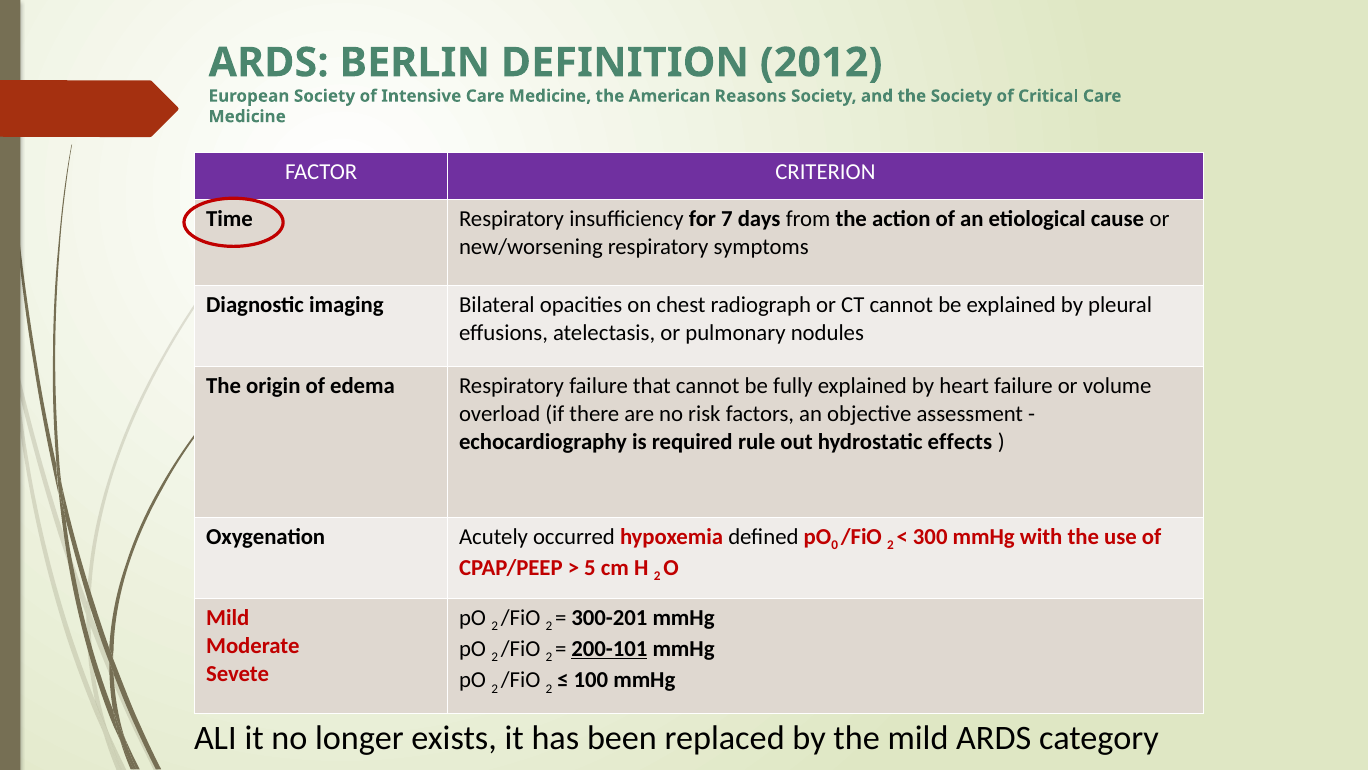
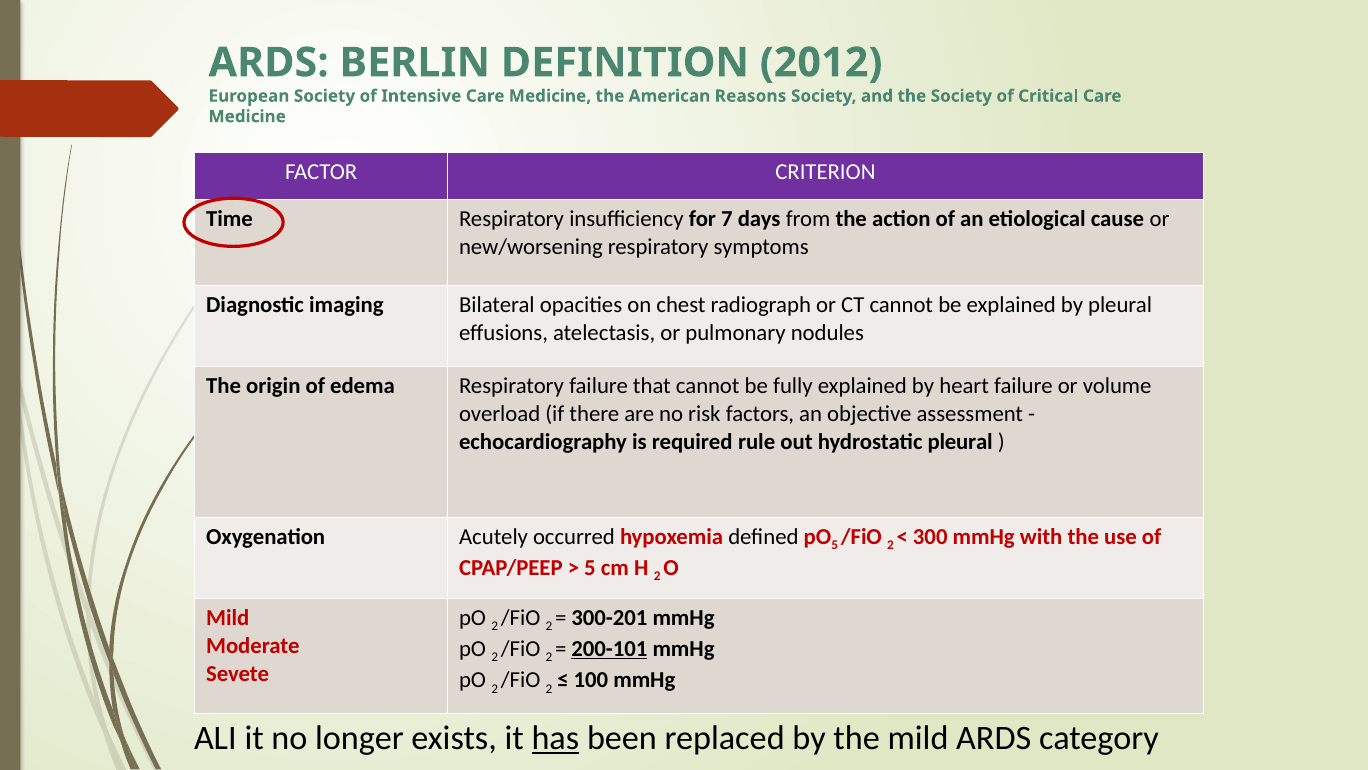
hydrostatic effects: effects -> pleural (960, 441)
pO 0: 0 -> 5 (835, 545)
has underline: none -> present (555, 738)
